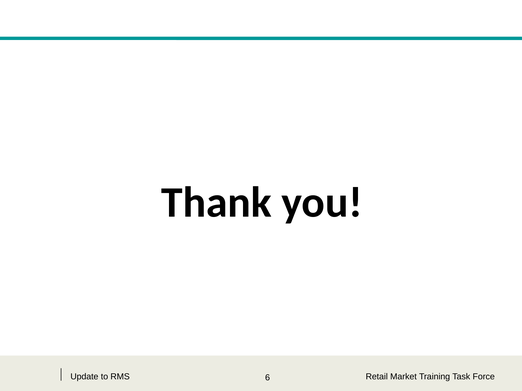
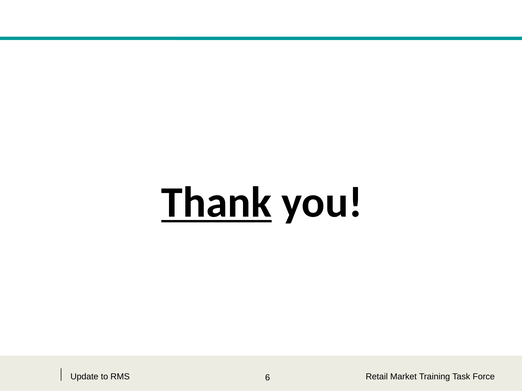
Thank underline: none -> present (216, 203)
